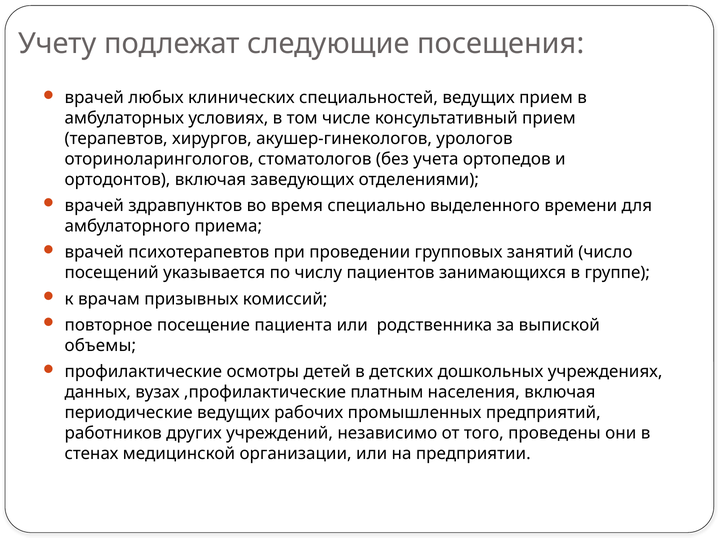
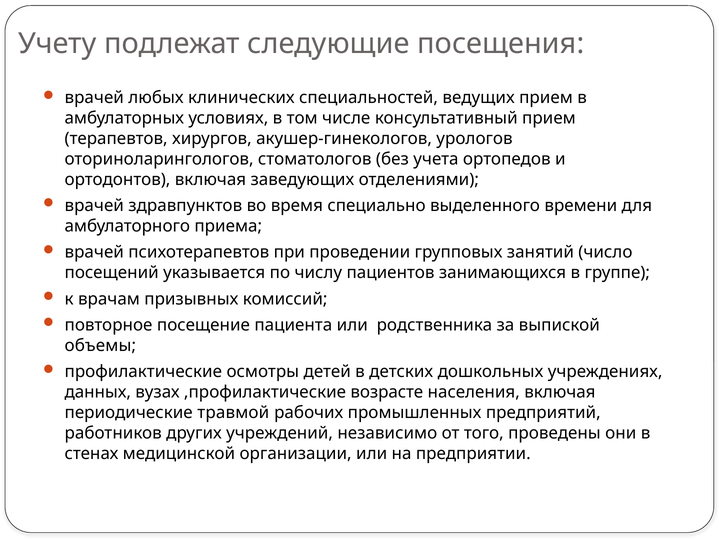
платным: платным -> возрасте (387, 392)
периодические ведущих: ведущих -> травмой (233, 412)
